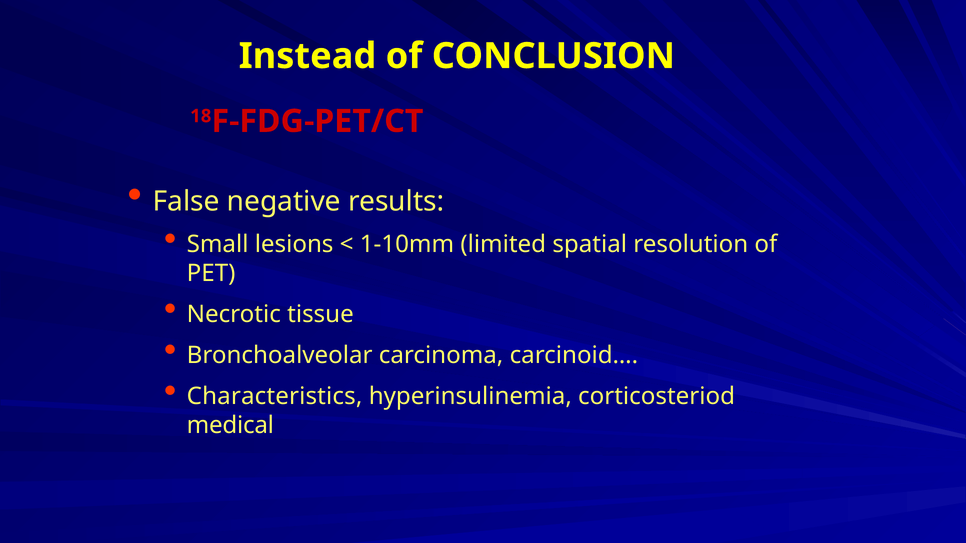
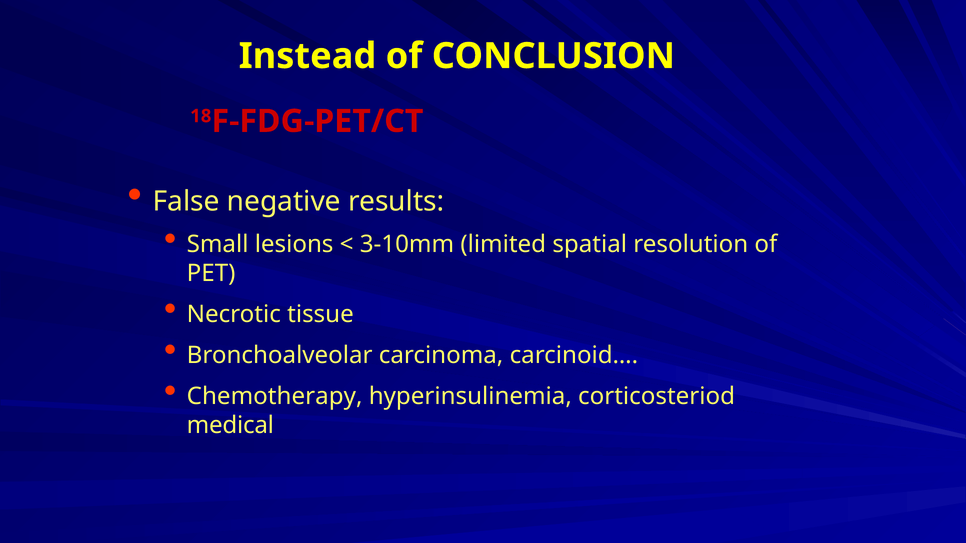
1-10mm: 1-10mm -> 3-10mm (407, 245)
Characteristics: Characteristics -> Chemotherapy (275, 397)
